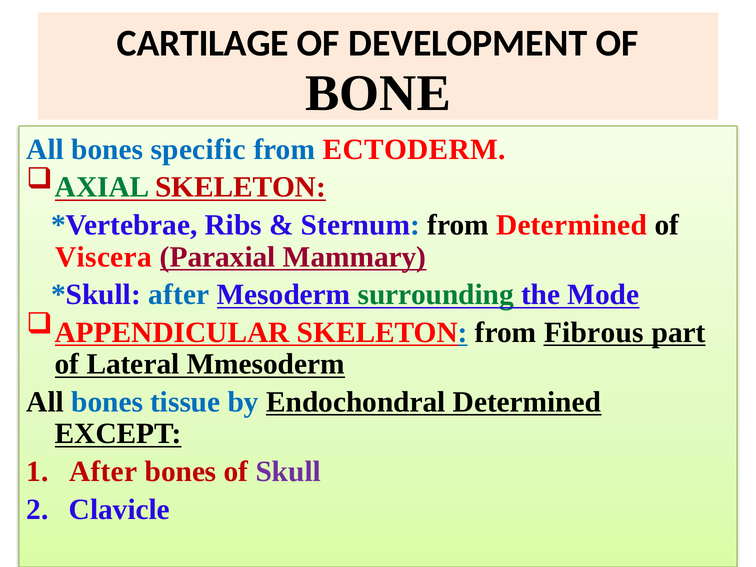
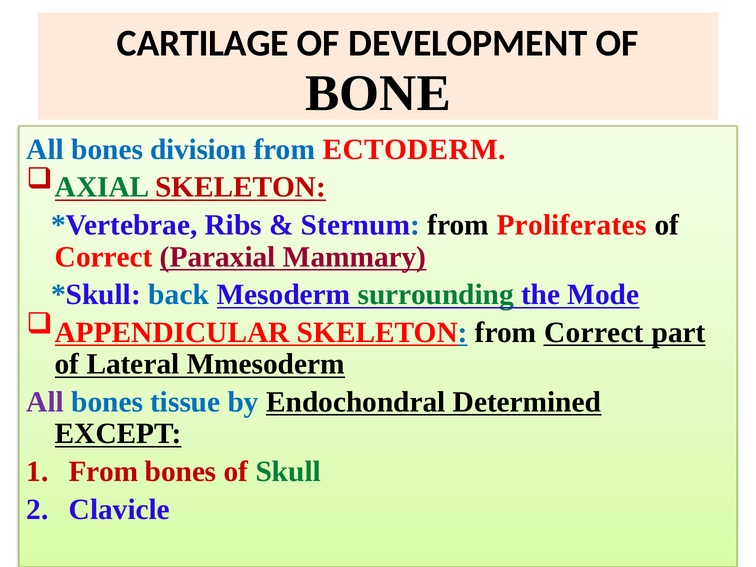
specific: specific -> division (198, 149)
from Determined: Determined -> Proliferates (572, 225)
Viscera: Viscera -> Correct (104, 257)
after: after -> back (179, 295)
from Fibrous: Fibrous -> Correct (594, 332)
All colour: black -> purple (45, 402)
After: After -> From (103, 472)
Skull colour: purple -> green (288, 472)
